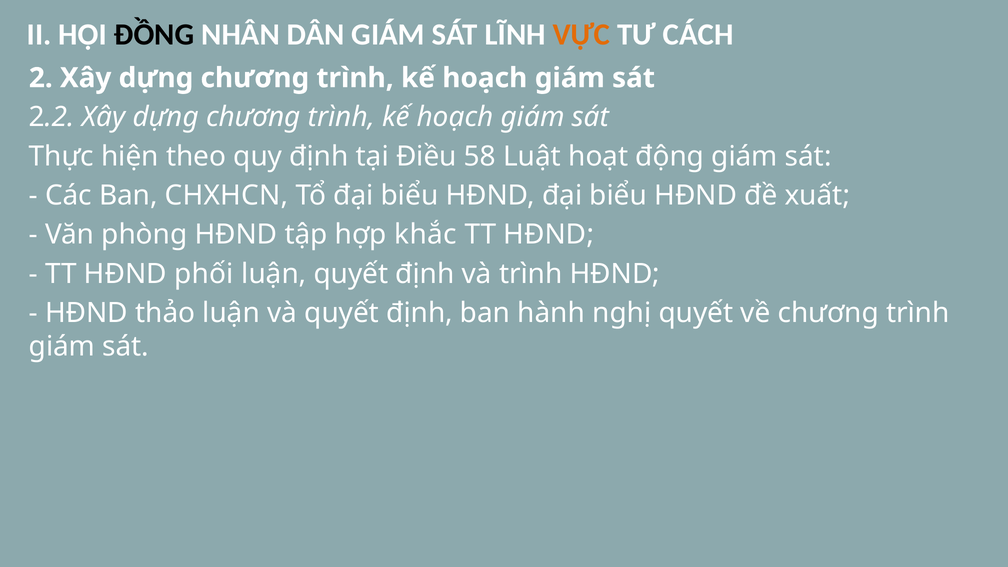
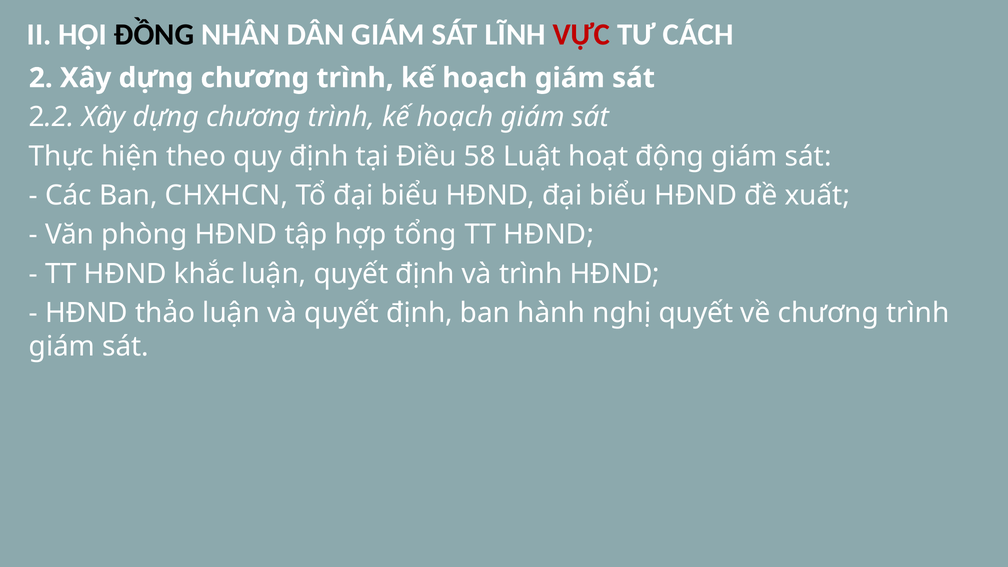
VỰC colour: orange -> red (582, 35)
khắc: khắc -> tổng (425, 235)
phối: phối -> khắc (204, 274)
